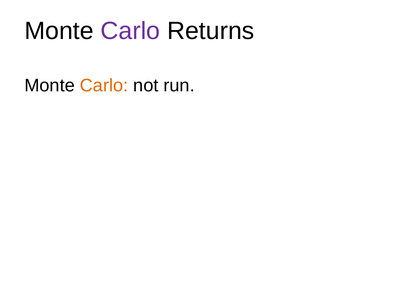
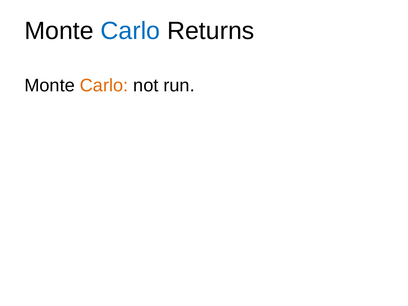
Carlo colour: purple -> blue (130, 31)
